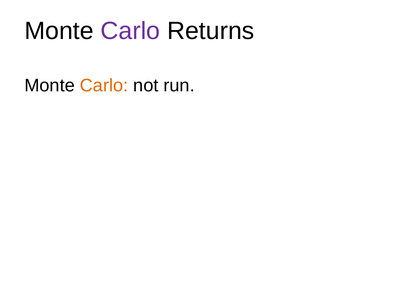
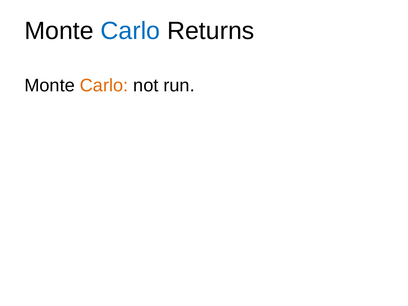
Carlo colour: purple -> blue (130, 31)
